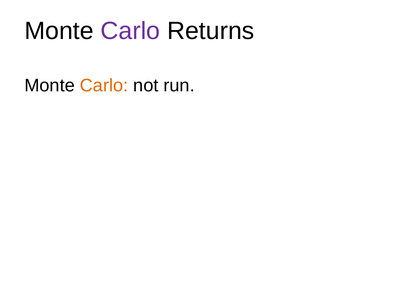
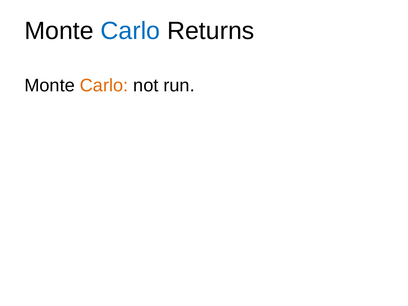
Carlo colour: purple -> blue (130, 31)
